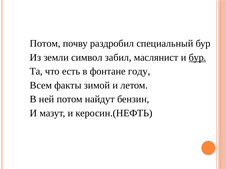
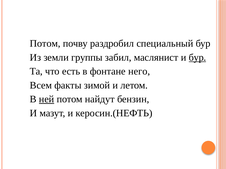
символ: символ -> группы (87, 58)
году: году -> него (139, 72)
ней underline: none -> present (47, 99)
